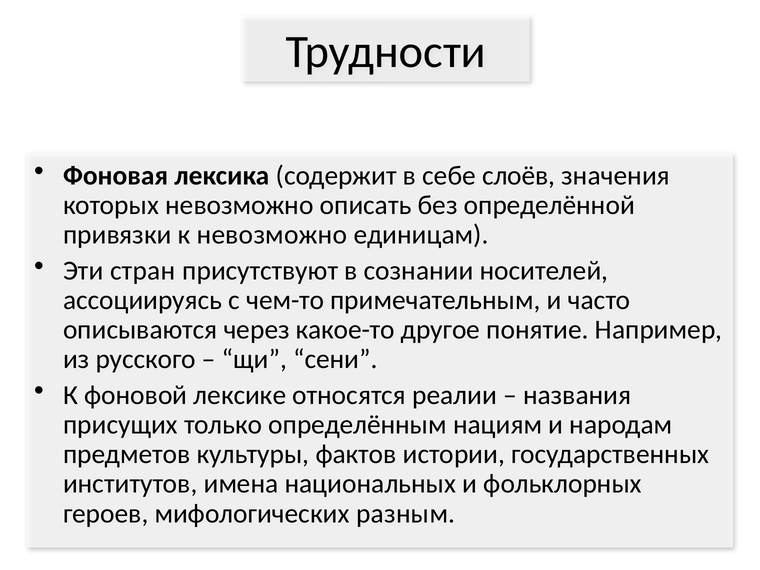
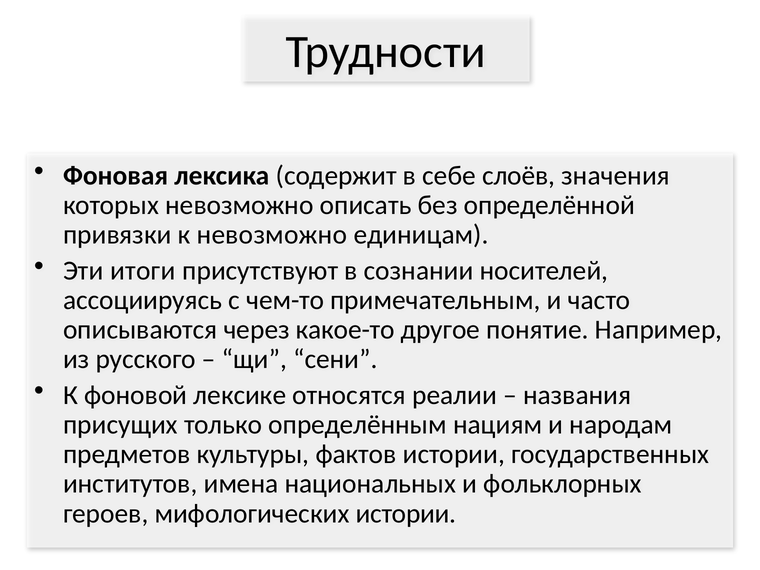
стран: стран -> итоги (143, 270)
мифологических разным: разным -> истории (406, 514)
